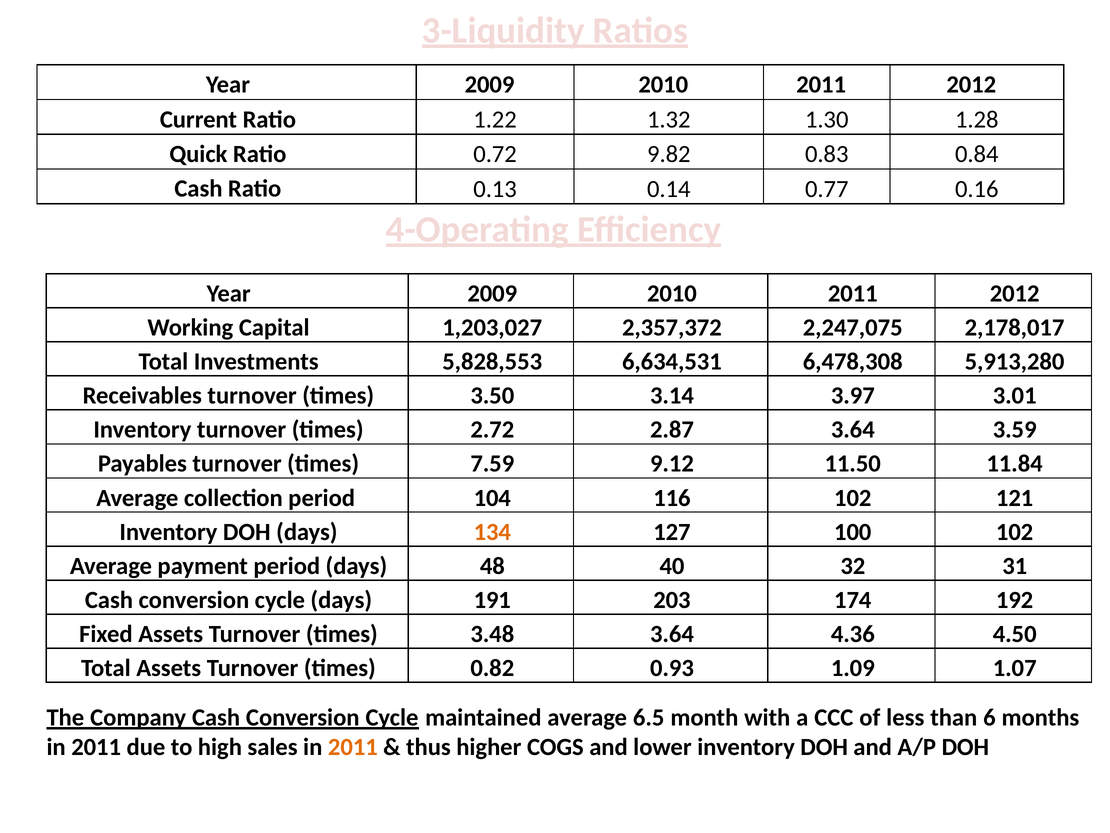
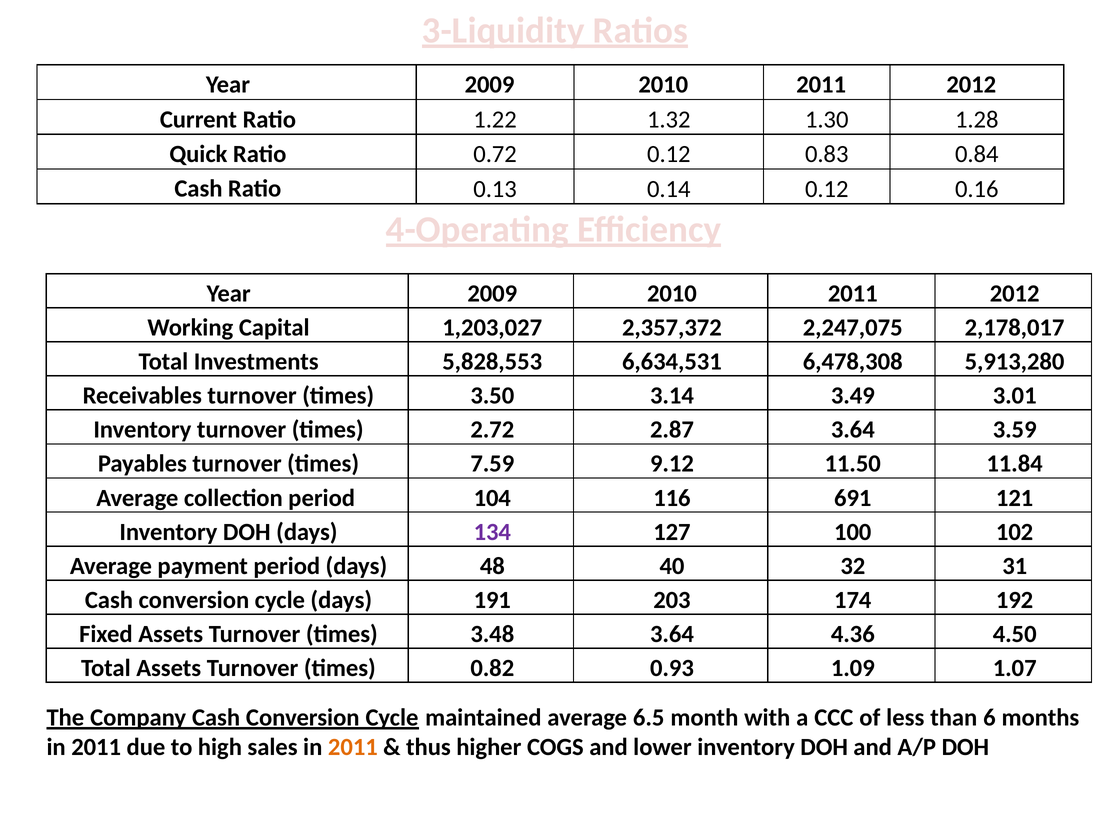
0.72 9.82: 9.82 -> 0.12 (669, 154)
0.14 0.77: 0.77 -> 0.12 (827, 189)
3.97: 3.97 -> 3.49 (853, 395)
116 102: 102 -> 691 (853, 498)
134 colour: orange -> purple (492, 532)
